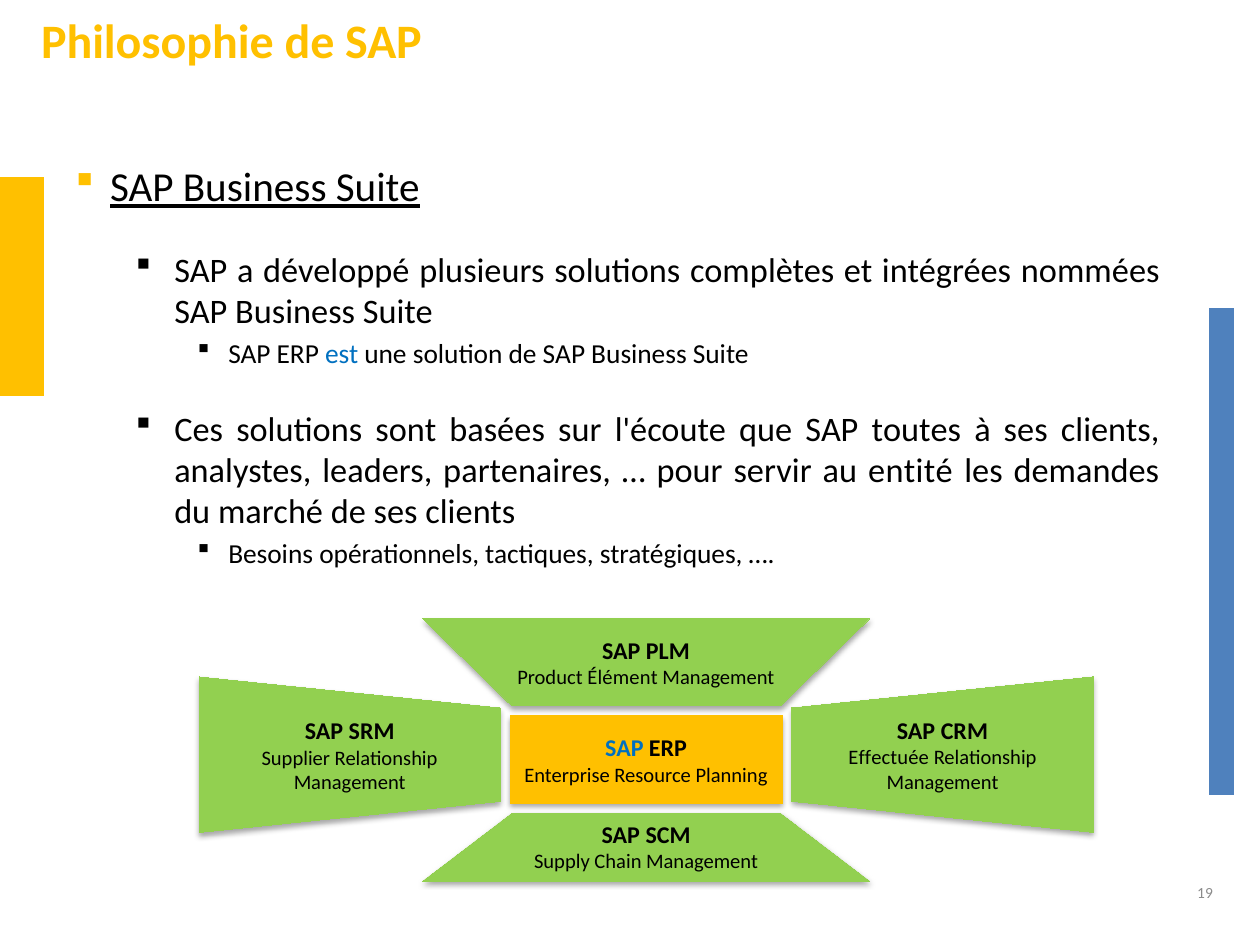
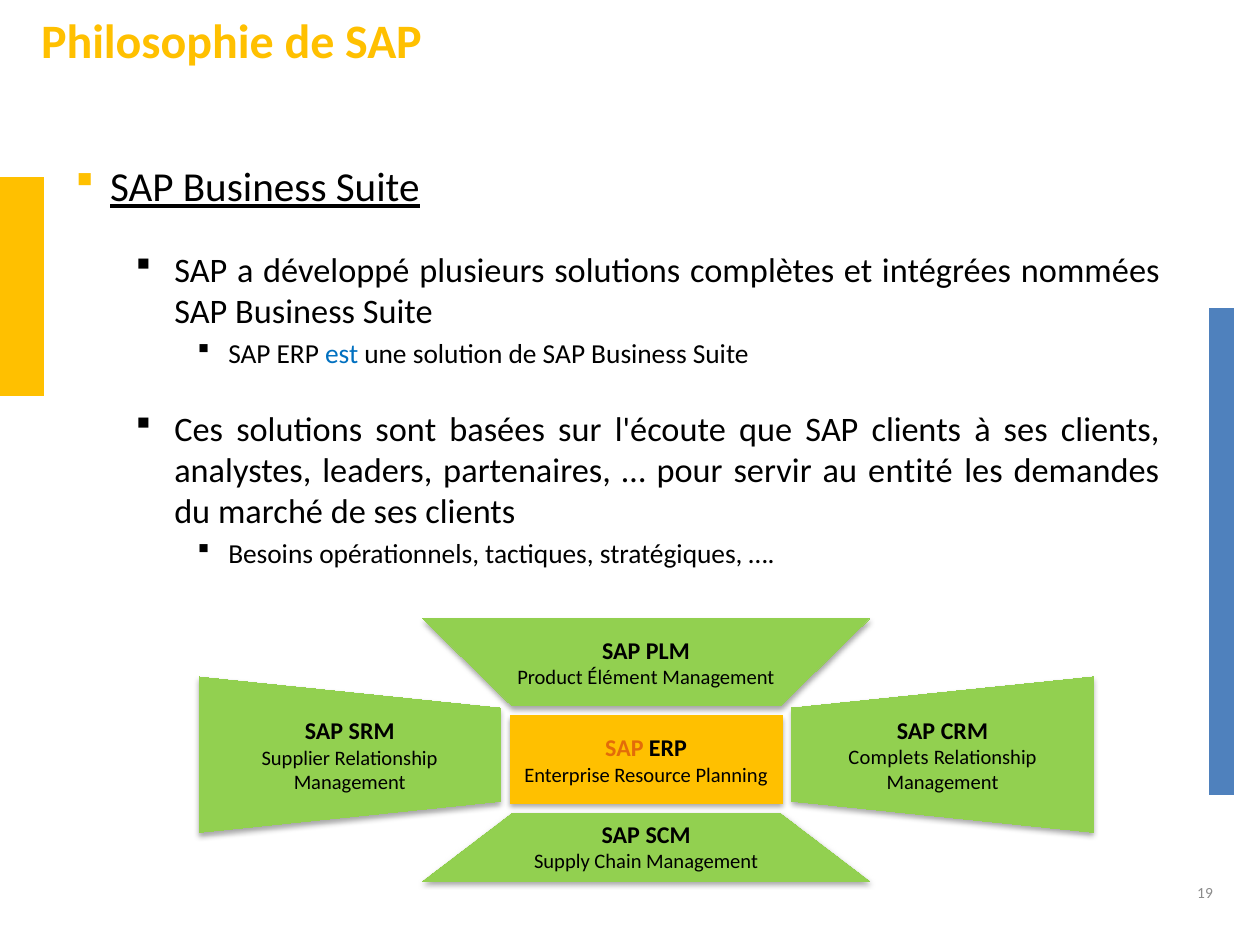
SAP toutes: toutes -> clients (916, 430)
SAP colour: blue -> orange (624, 748)
Effectuée: Effectuée -> Complets (889, 758)
